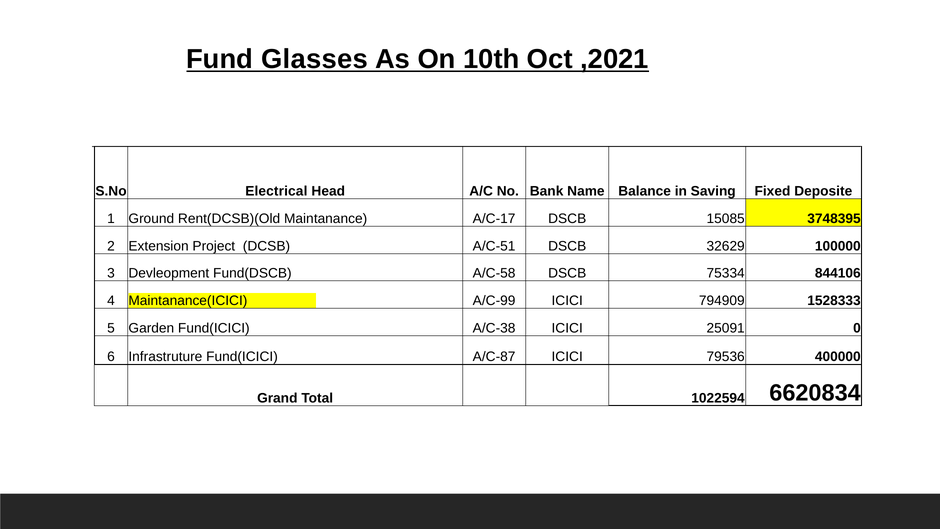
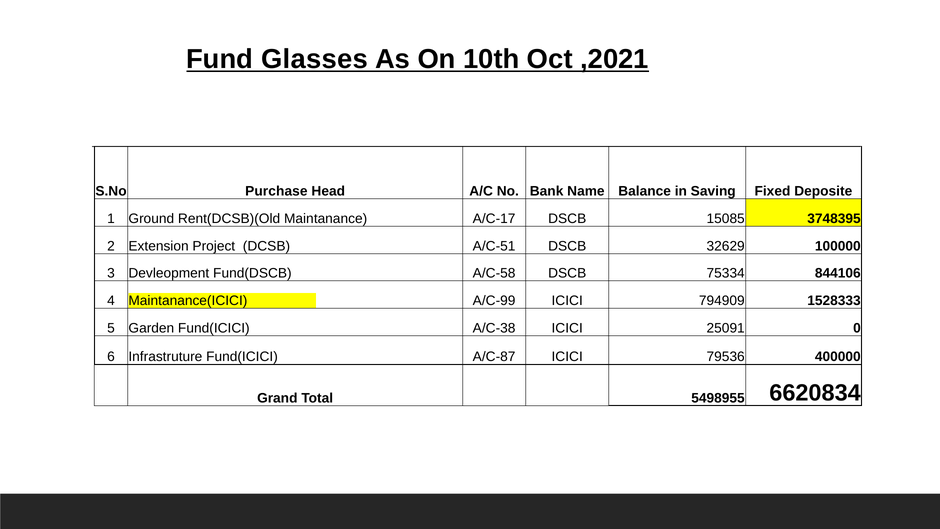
Electrical: Electrical -> Purchase (276, 191)
1022594: 1022594 -> 5498955 (718, 398)
